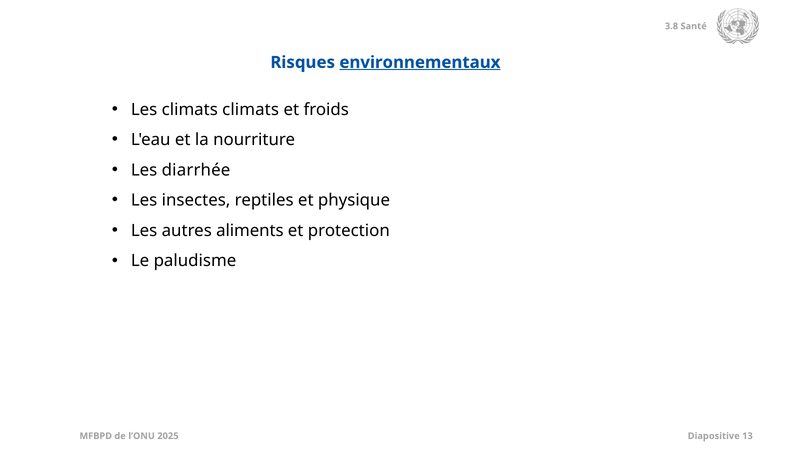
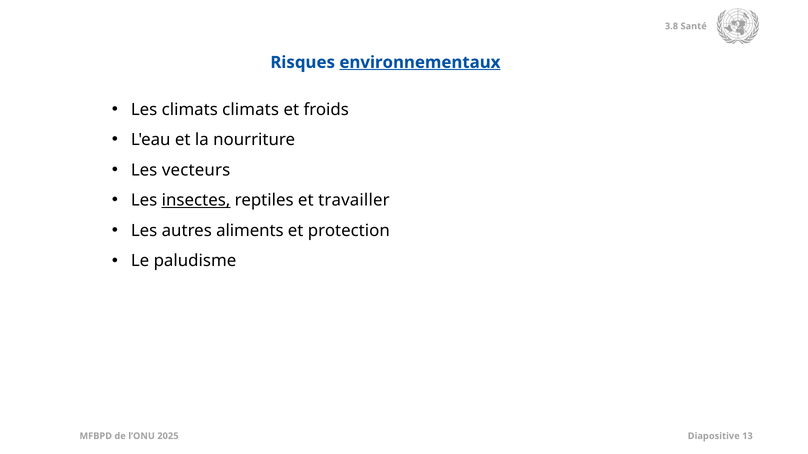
diarrhée: diarrhée -> vecteurs (196, 170)
insectes underline: none -> present (196, 201)
physique: physique -> travailler (354, 201)
